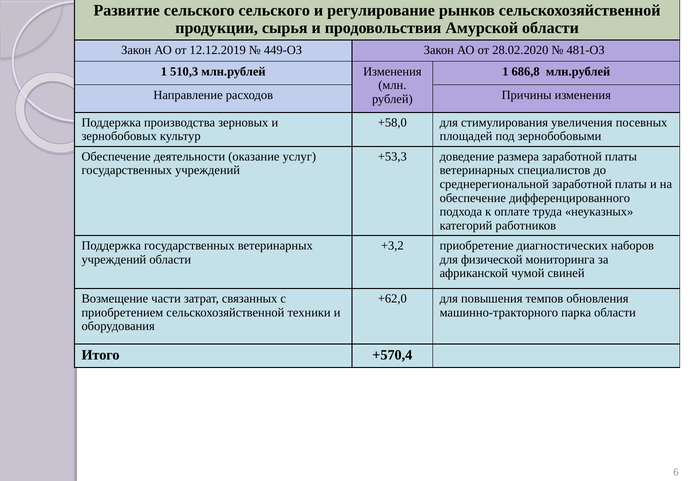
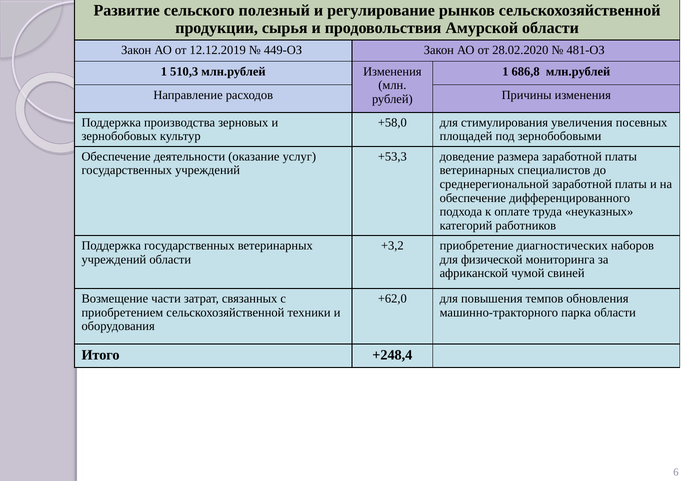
сельского сельского: сельского -> полезный (274, 10)
+570,4: +570,4 -> +248,4 (392, 355)
